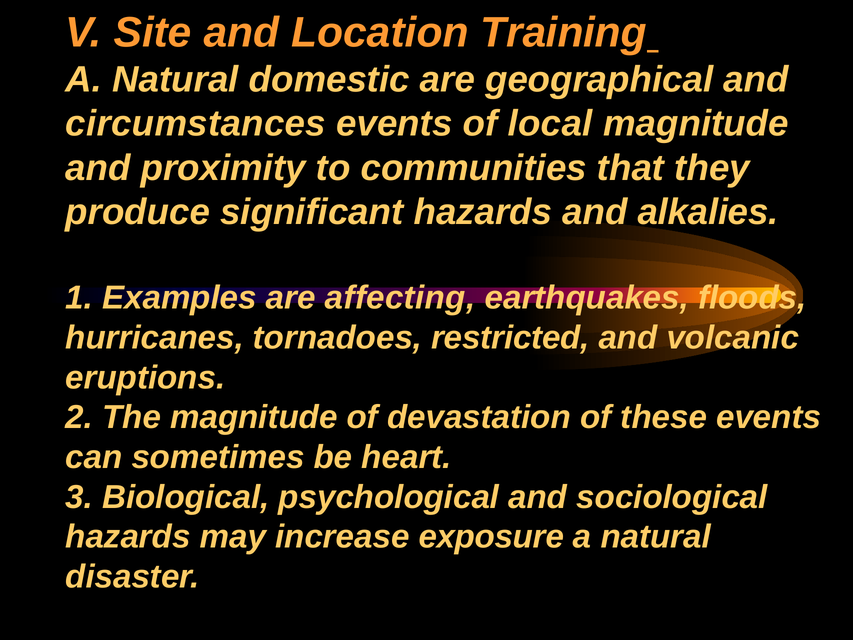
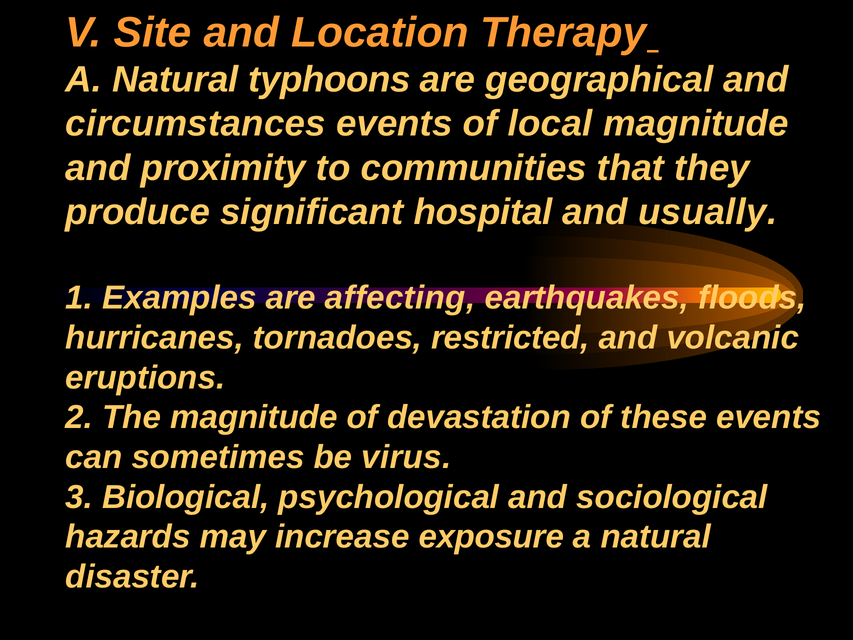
Training: Training -> Therapy (563, 33)
domestic: domestic -> typhoons (329, 80)
significant hazards: hazards -> hospital (483, 212)
alkalies: alkalies -> usually (708, 212)
heart: heart -> virus (406, 457)
